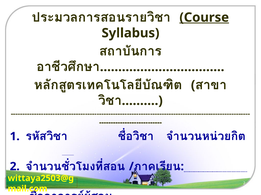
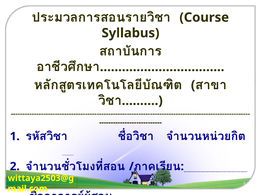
Course underline: present -> none (204, 17)
